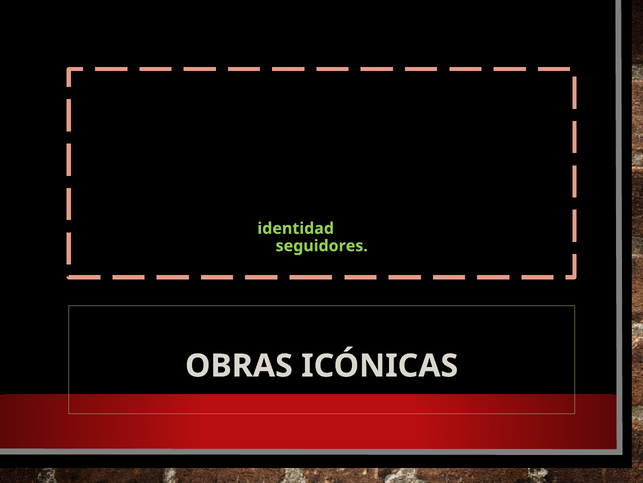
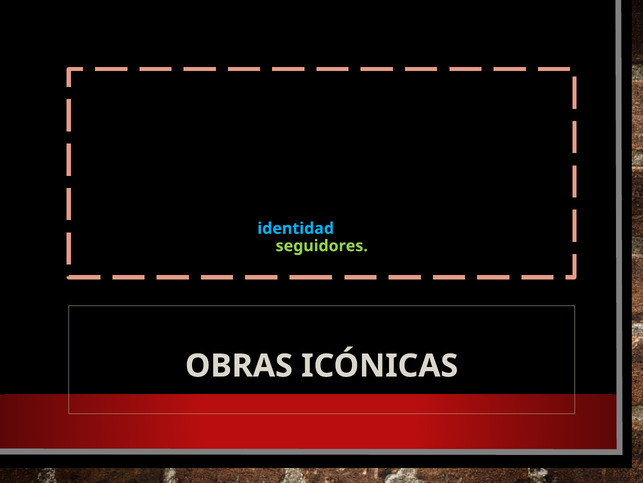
identidad colour: light green -> light blue (296, 228)
